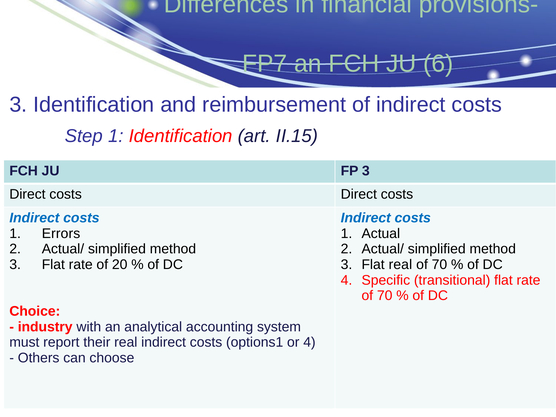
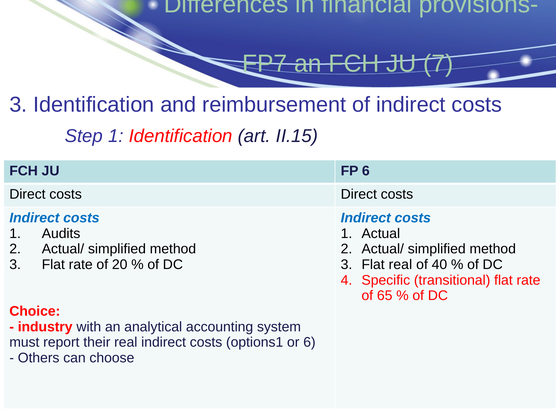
6: 6 -> 7 (438, 64)
FP 3: 3 -> 6 (366, 171)
Errors: Errors -> Audits (61, 233)
70: 70 -> 40 (439, 265)
70: 70 -> 65 (385, 296)
or 4: 4 -> 6 (309, 342)
